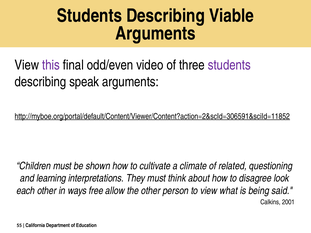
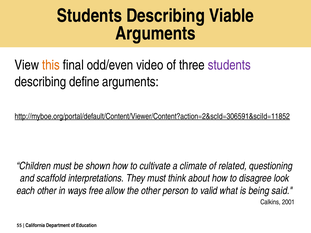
this colour: purple -> orange (51, 65)
speak: speak -> define (84, 82)
learning: learning -> scaffold (51, 178)
to view: view -> valid (209, 191)
